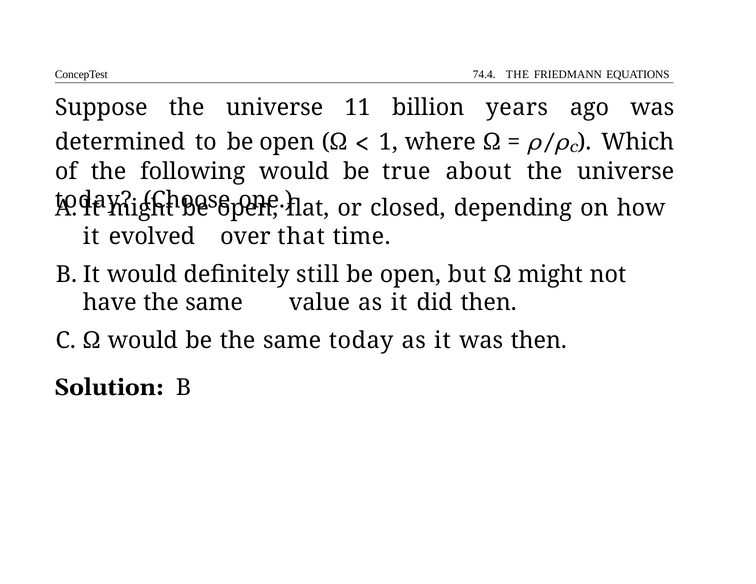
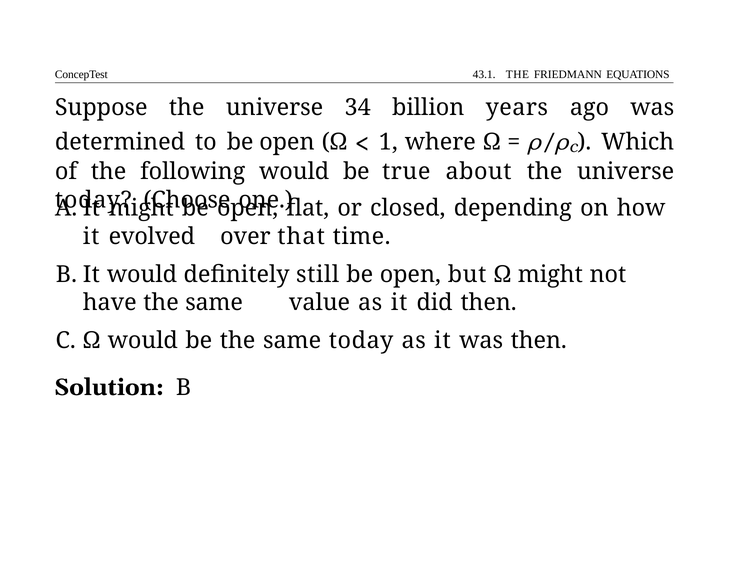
74.4: 74.4 -> 43.1 (484, 75)
11: 11 -> 34 (358, 107)
